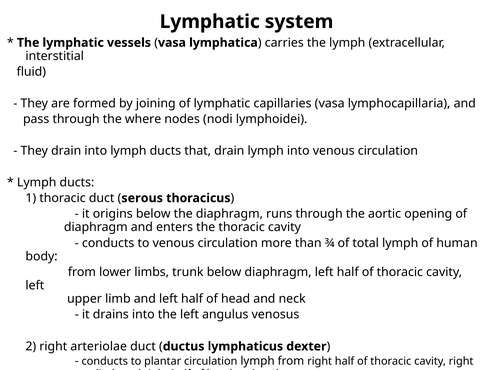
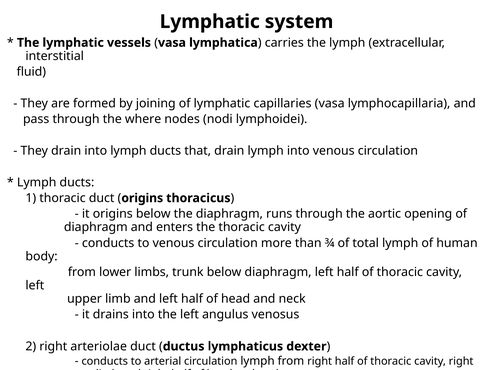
serous: serous -> origins (142, 198)
plantar: plantar -> arterial (163, 361)
